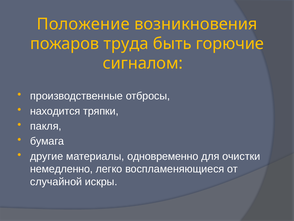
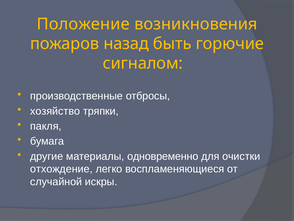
труда: труда -> назад (126, 44)
находится: находится -> хозяйство (55, 111)
немедленно: немедленно -> отхождение (61, 169)
